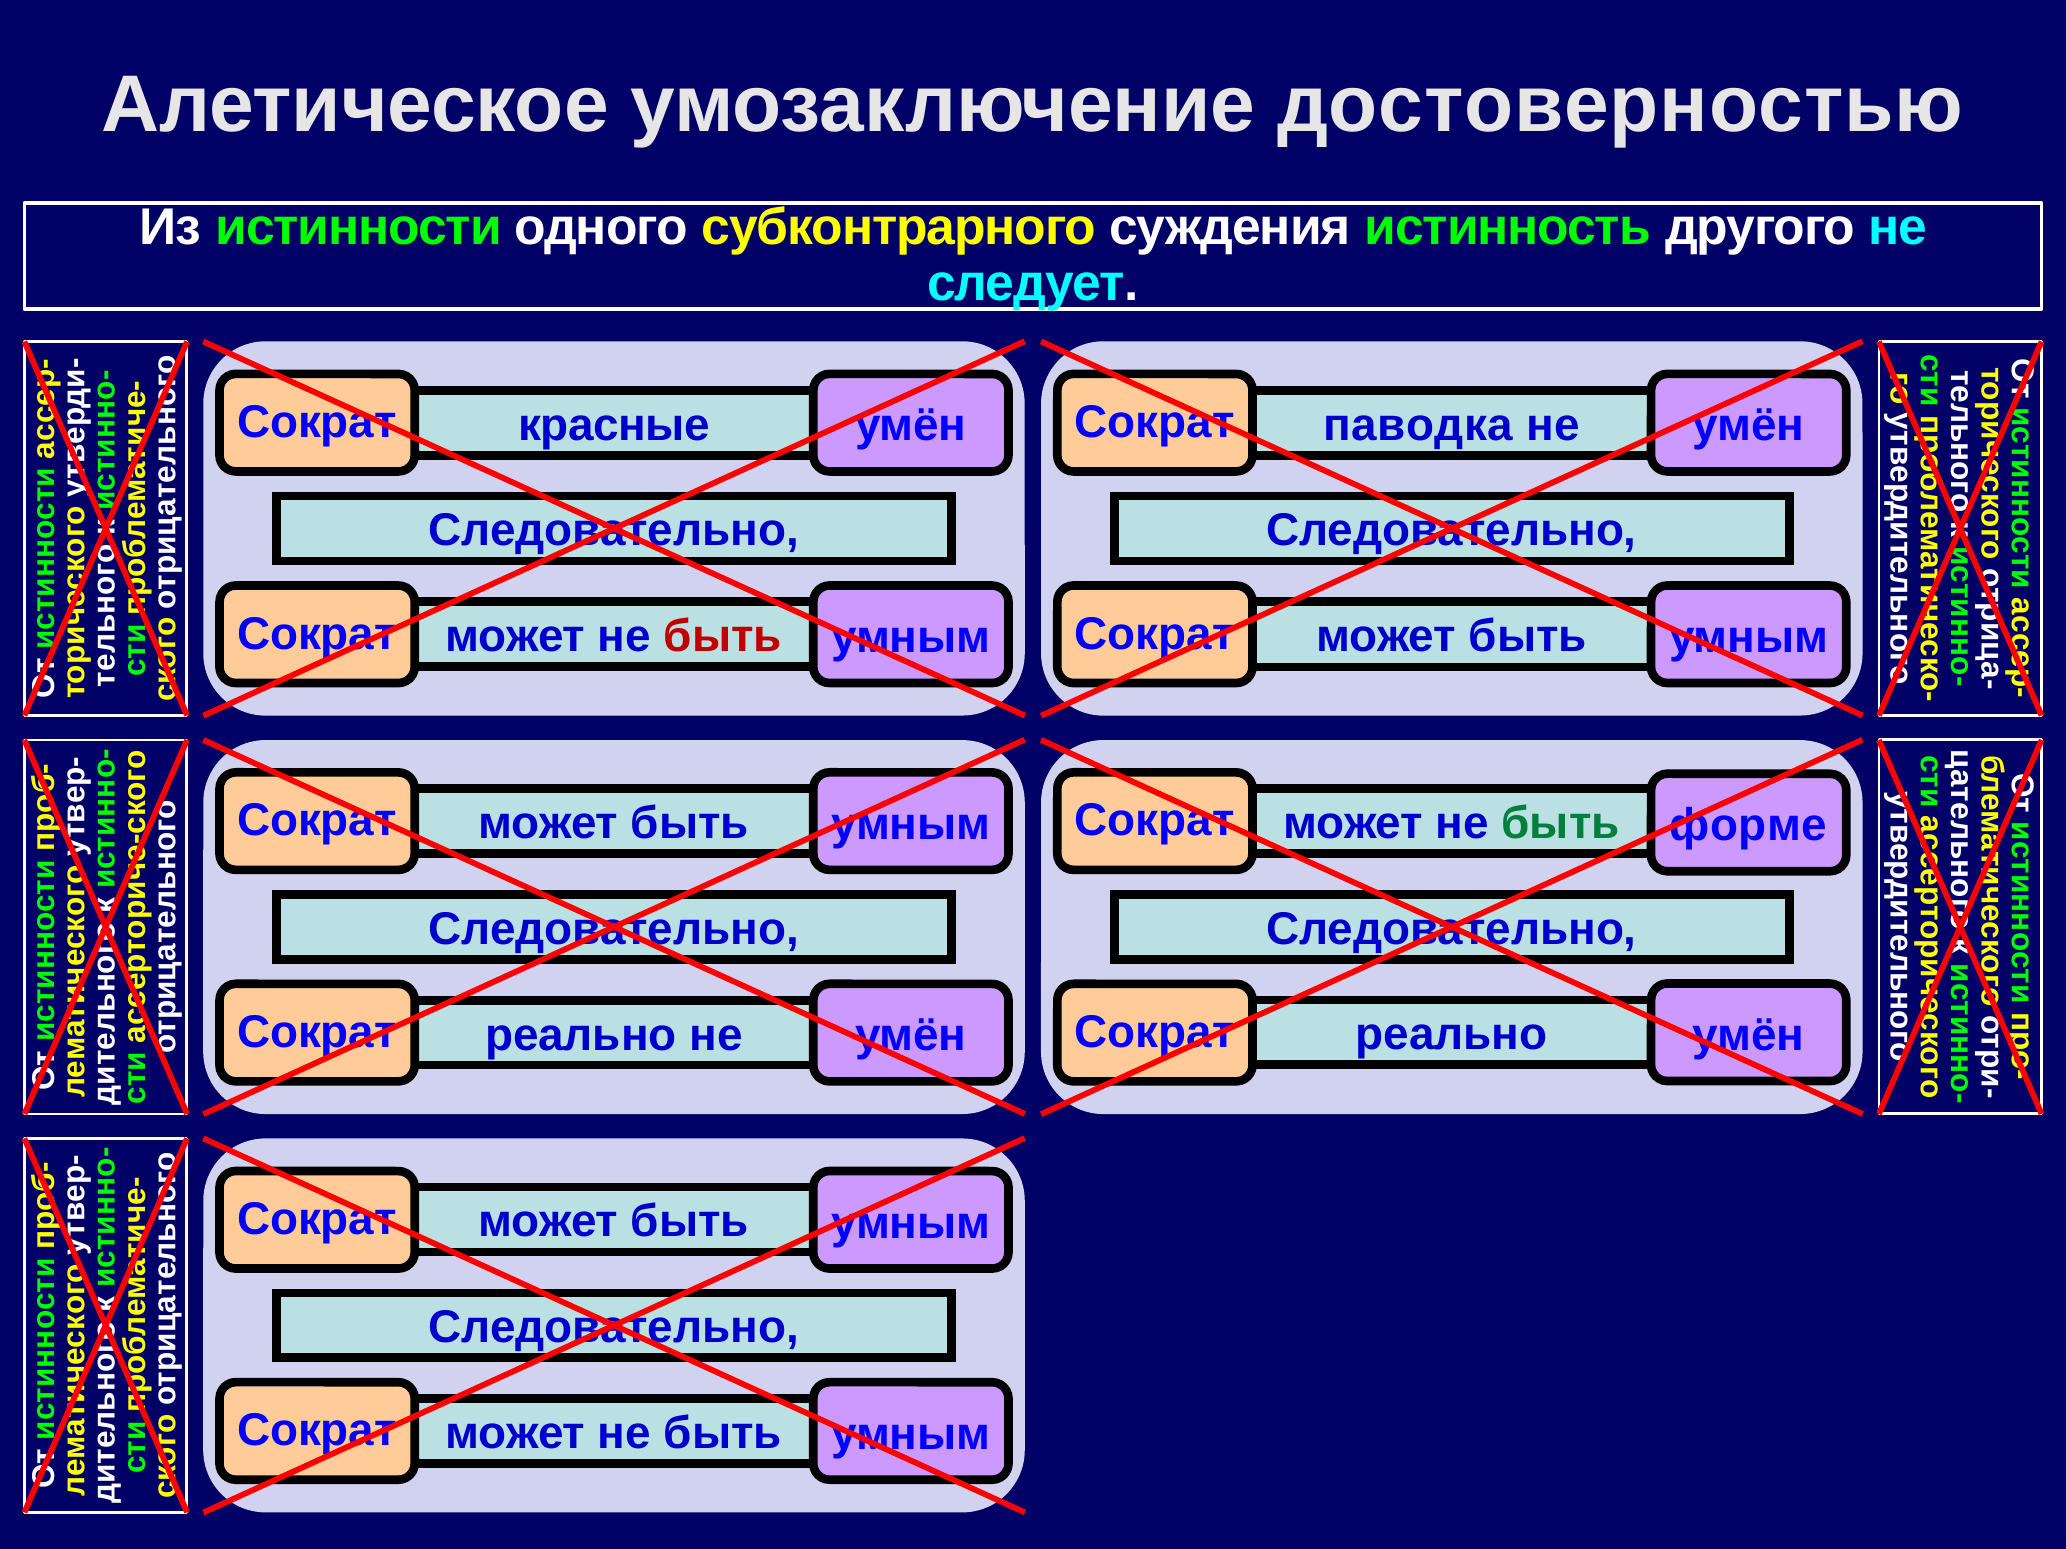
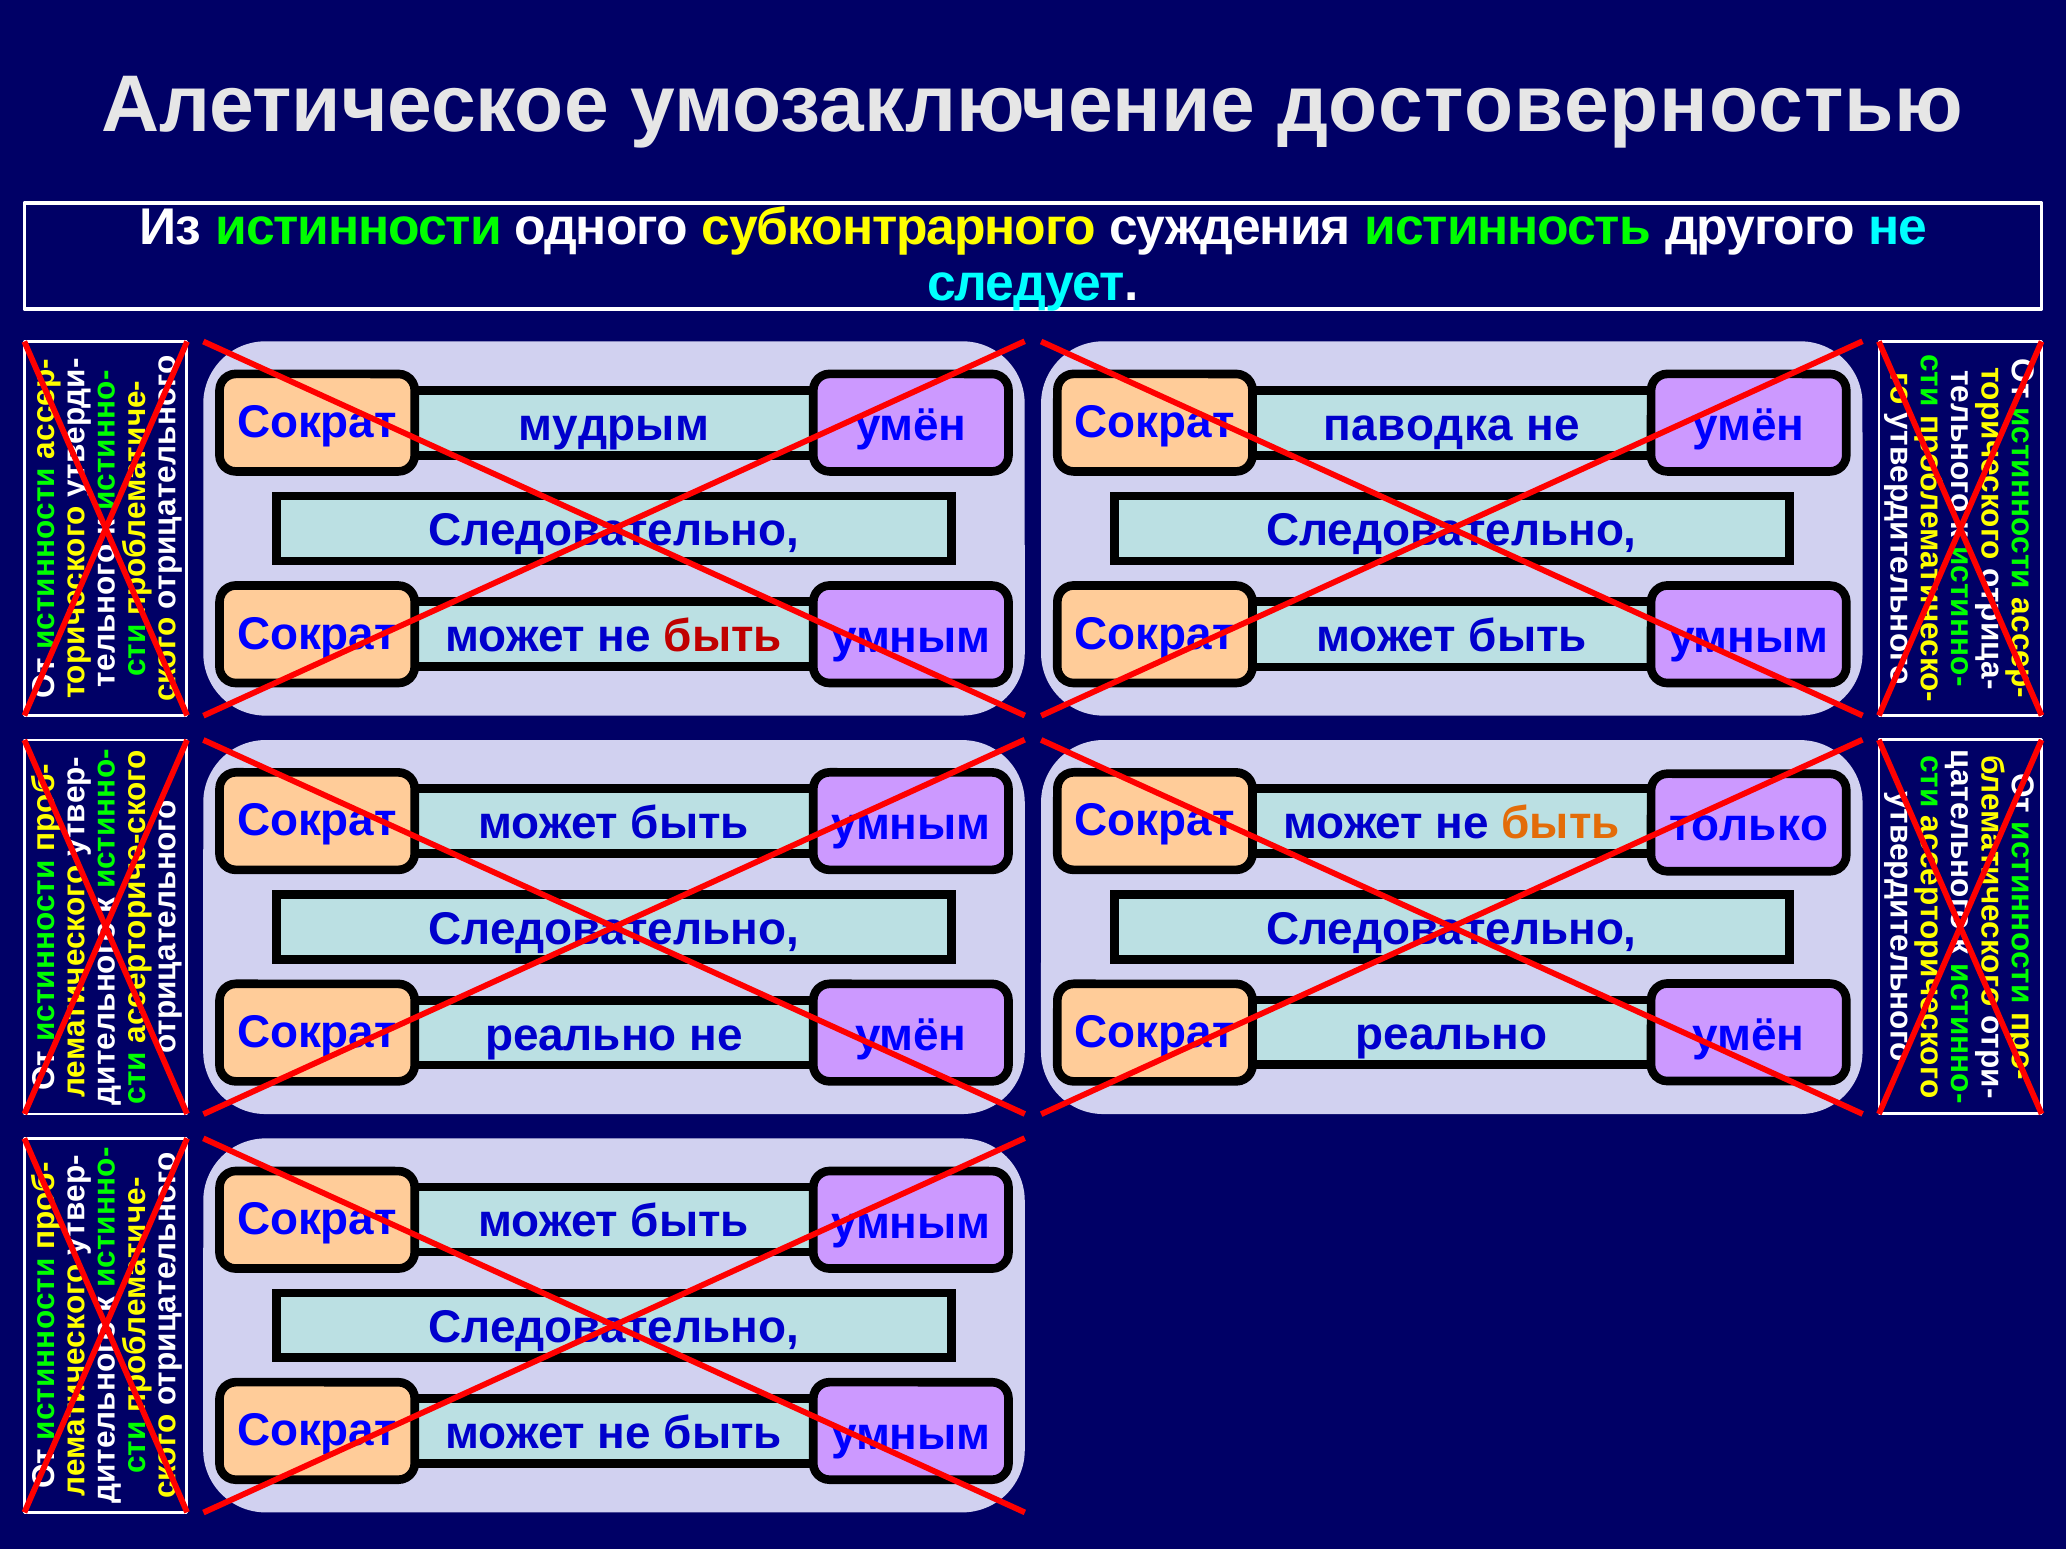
красные: красные -> мудрым (614, 425)
быть colour: green -> orange (1561, 824)
форме: форме -> только (1749, 826)
